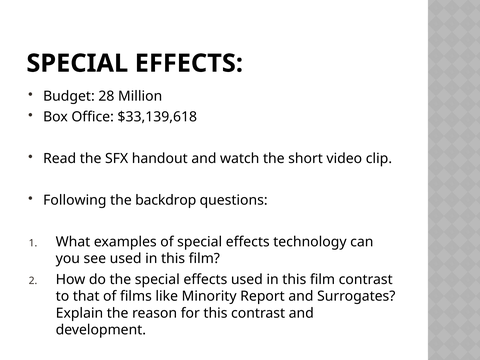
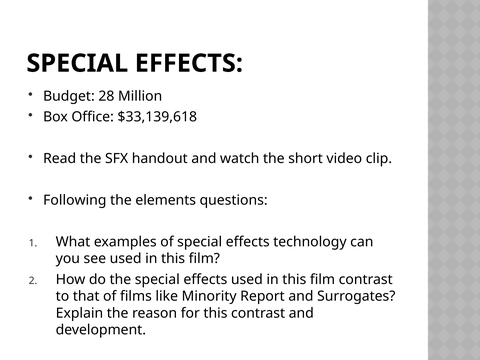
backdrop: backdrop -> elements (166, 200)
